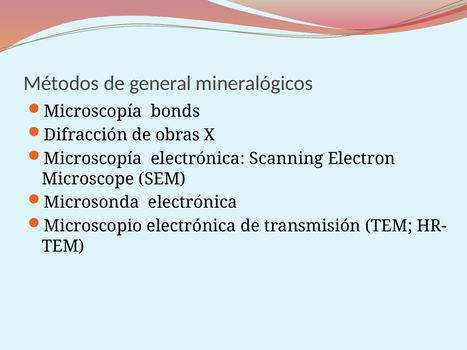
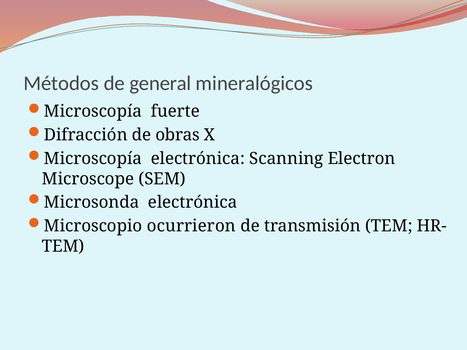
bonds: bonds -> fuerte (175, 111)
Microscopio electrónica: electrónica -> ocurrieron (191, 226)
